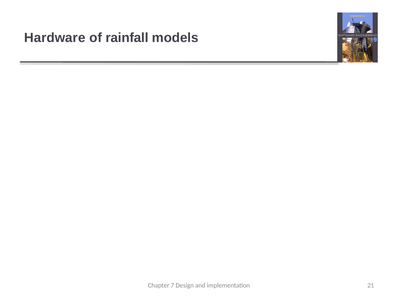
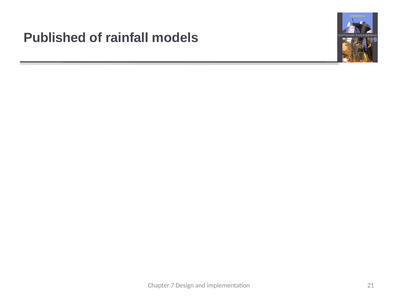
Hardware: Hardware -> Published (55, 38)
